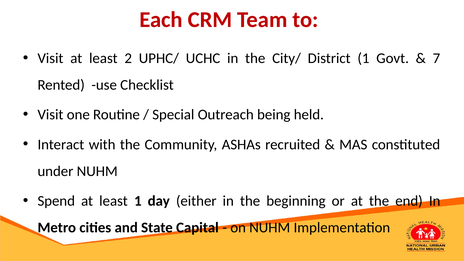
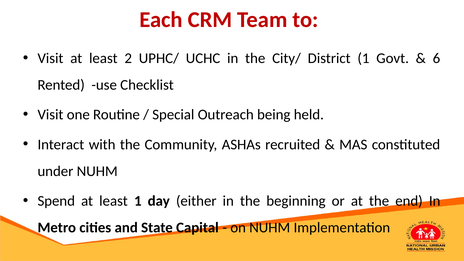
7: 7 -> 6 (436, 58)
